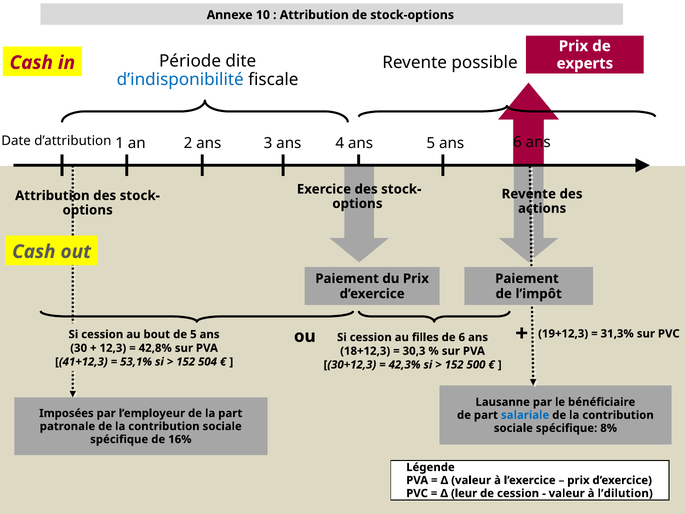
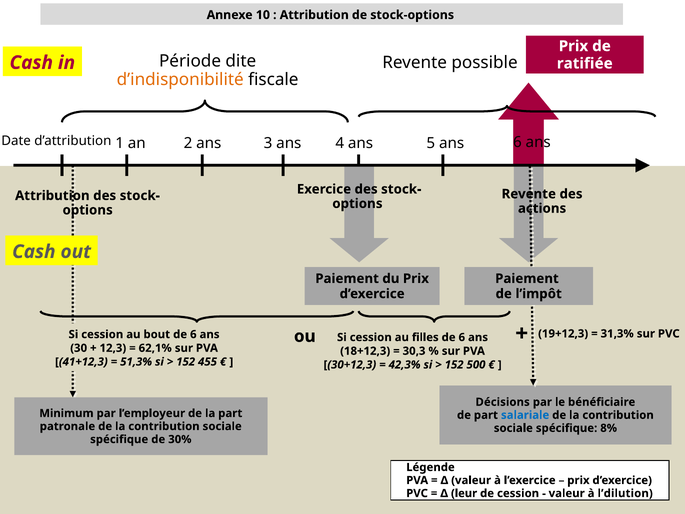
experts: experts -> ratifiée (585, 63)
d’indisponibilité colour: blue -> orange (180, 80)
bout de 5: 5 -> 6 (193, 334)
42,8%: 42,8% -> 62,1% (155, 348)
53,1%: 53,1% -> 51,3% (136, 362)
504: 504 -> 455 (207, 362)
Lausanne: Lausanne -> Décisions (503, 402)
Imposées: Imposées -> Minimum (66, 413)
16%: 16% -> 30% (180, 439)
